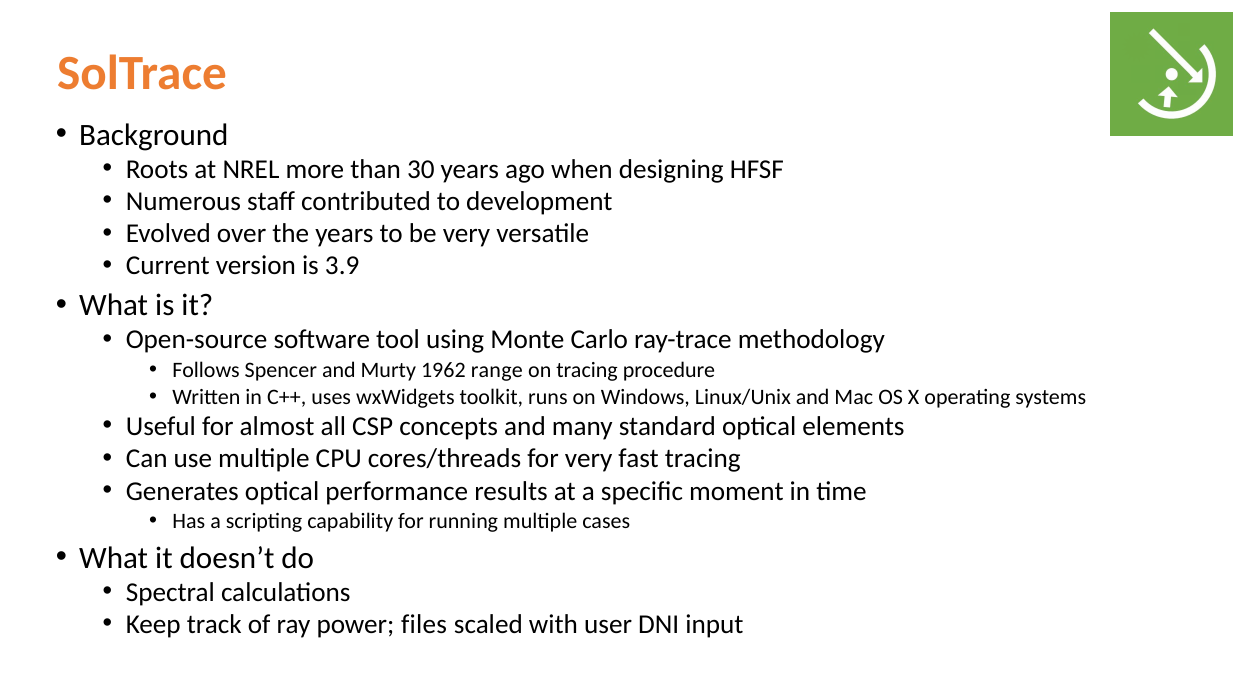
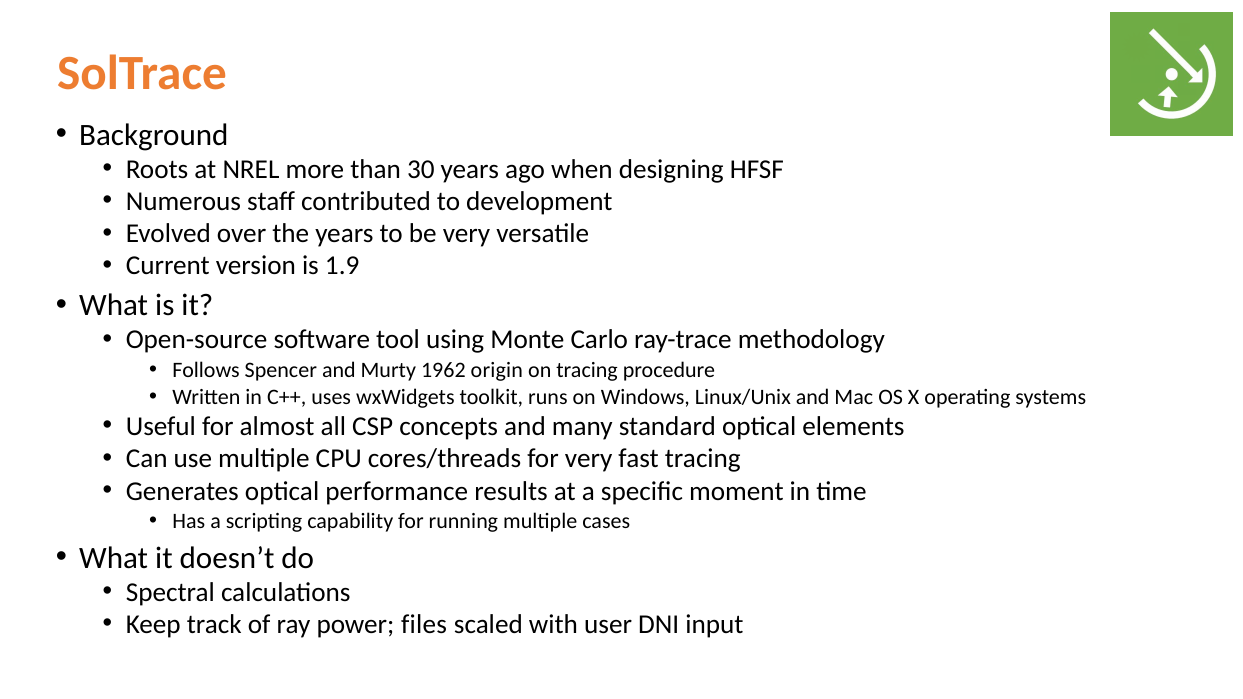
3.9: 3.9 -> 1.9 (342, 266)
range: range -> origin (497, 370)
